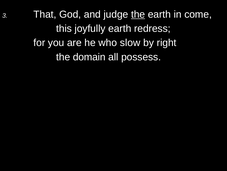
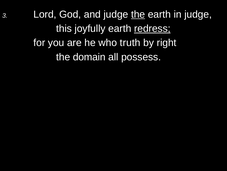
That: That -> Lord (45, 14)
in come: come -> judge (198, 14)
redress underline: none -> present (152, 28)
slow: slow -> truth (130, 43)
